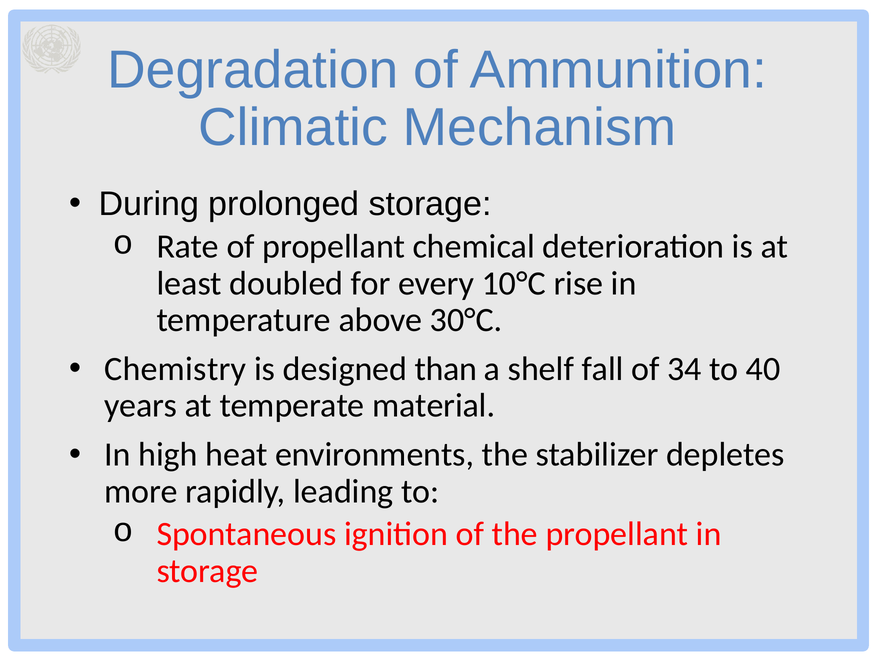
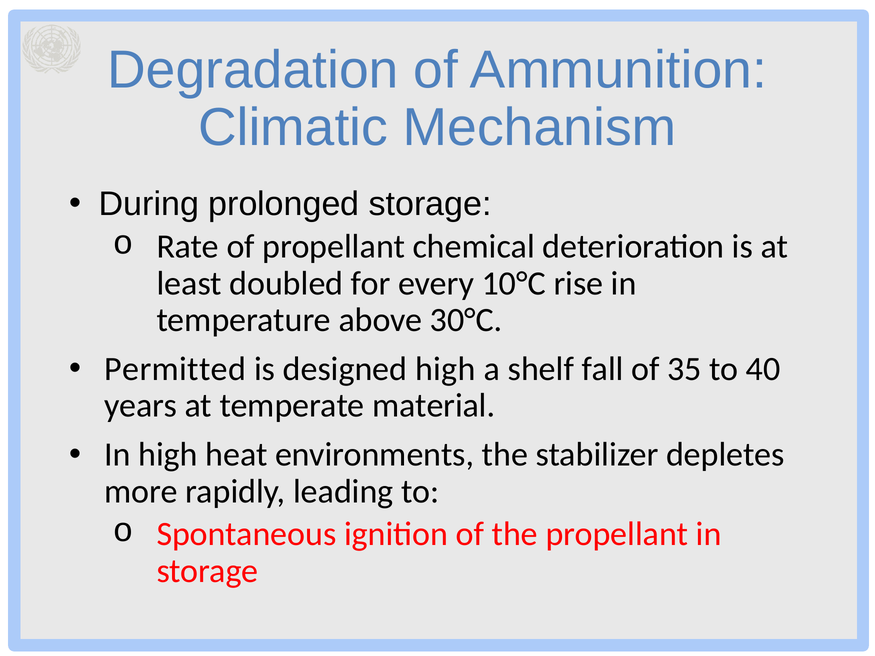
Chemistry: Chemistry -> Permitted (175, 369)
designed than: than -> high (445, 369)
34: 34 -> 35 (684, 369)
